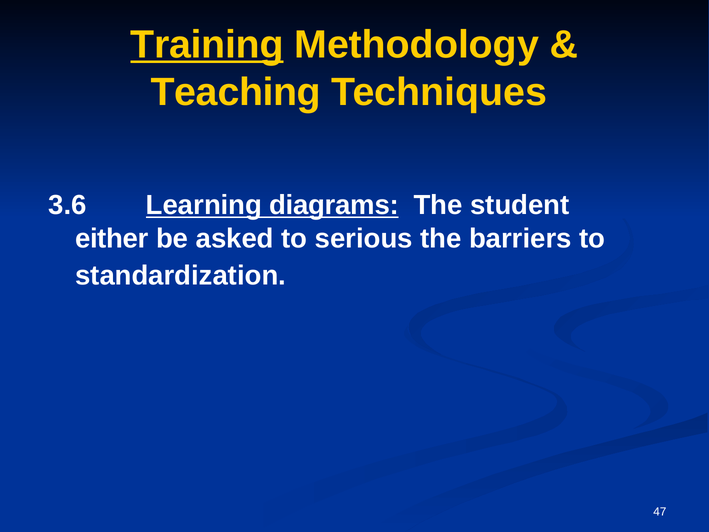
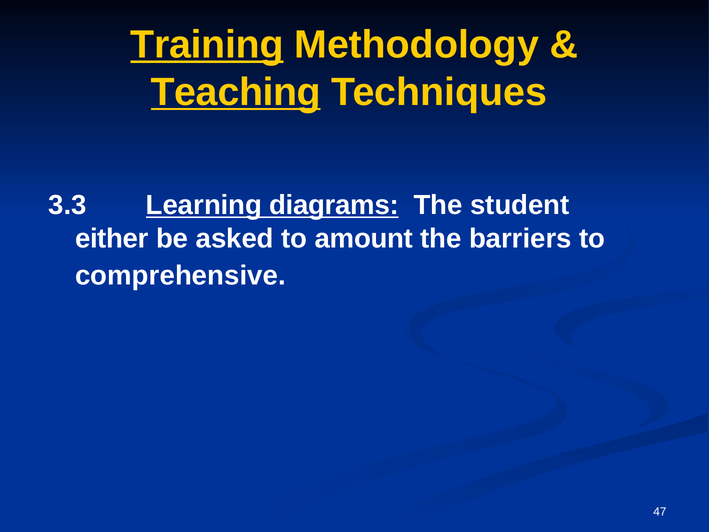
Teaching underline: none -> present (236, 92)
3.6: 3.6 -> 3.3 (68, 205)
serious: serious -> amount (364, 238)
standardization: standardization -> comprehensive (180, 275)
